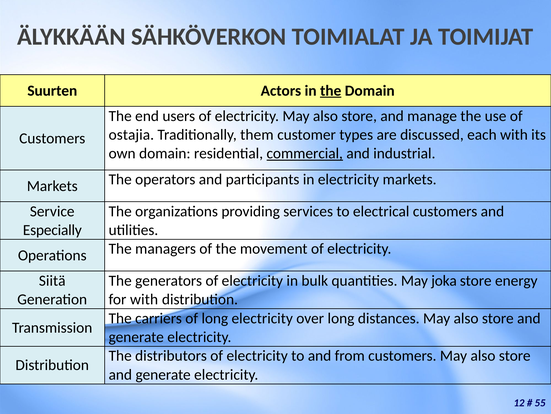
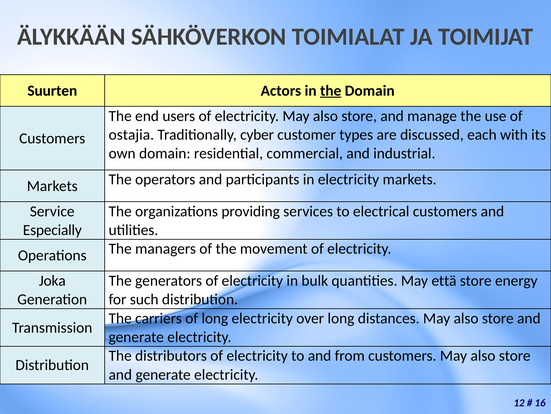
them: them -> cyber (257, 134)
commercial underline: present -> none (305, 153)
Siitä: Siitä -> Joka (52, 280)
joka: joka -> että (444, 280)
for with: with -> such (144, 299)
55: 55 -> 16 (540, 402)
